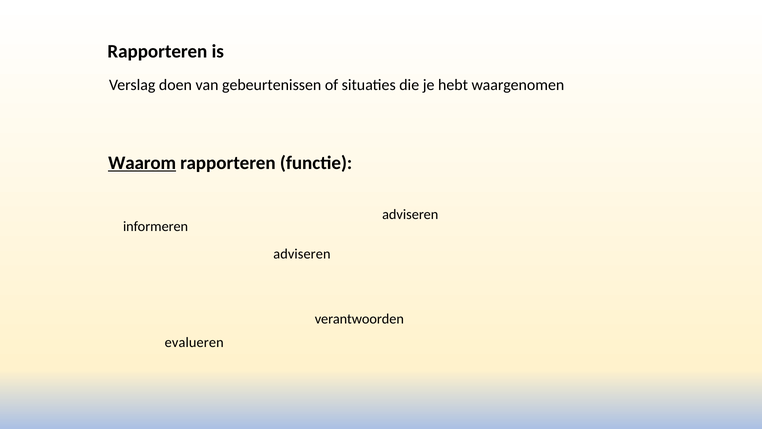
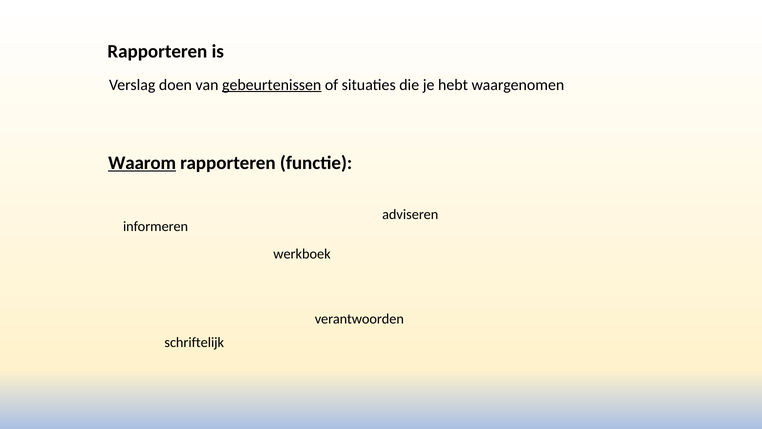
gebeurtenissen underline: none -> present (272, 85)
adviseren: adviseren -> werkboek (302, 254)
evalueren: evalueren -> schriftelijk (194, 342)
